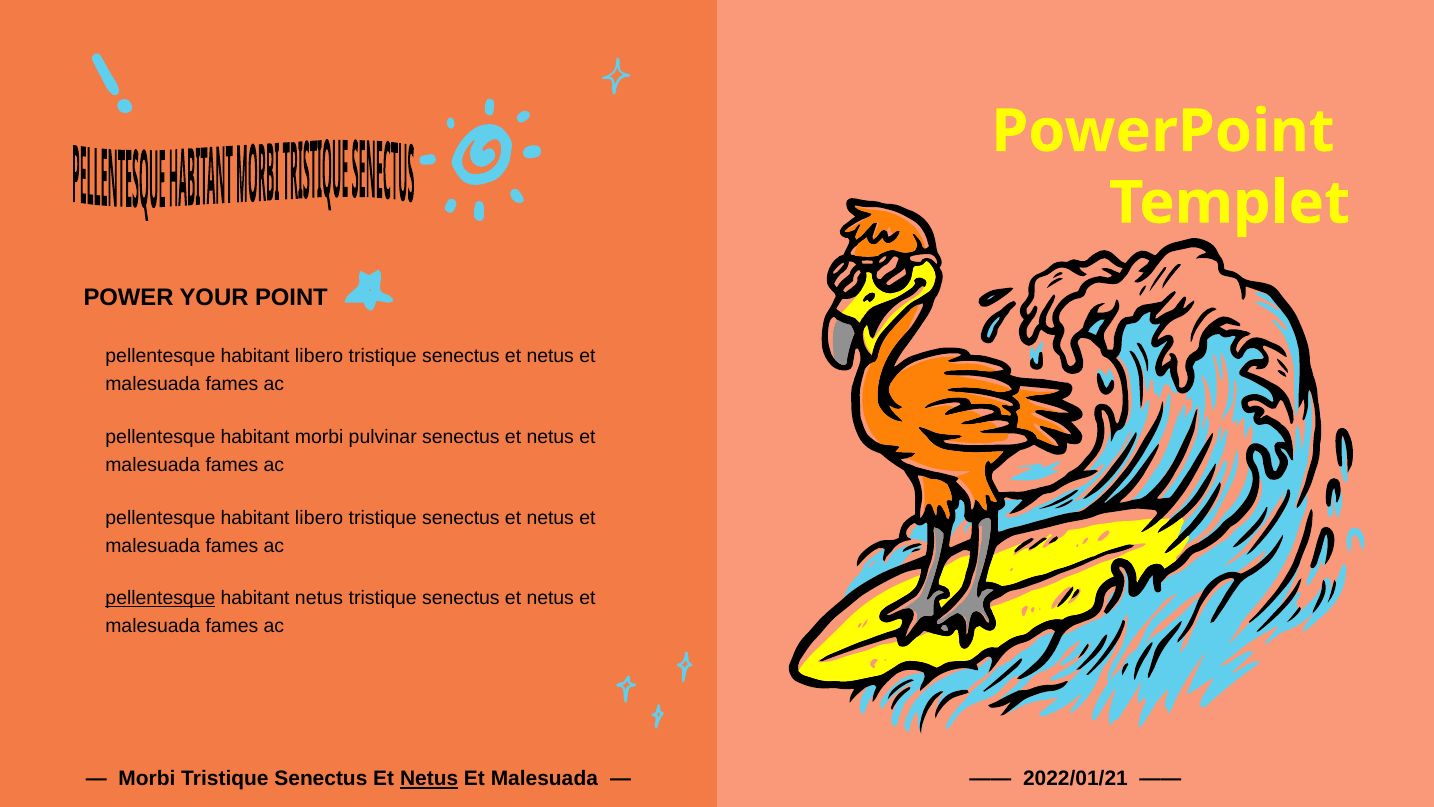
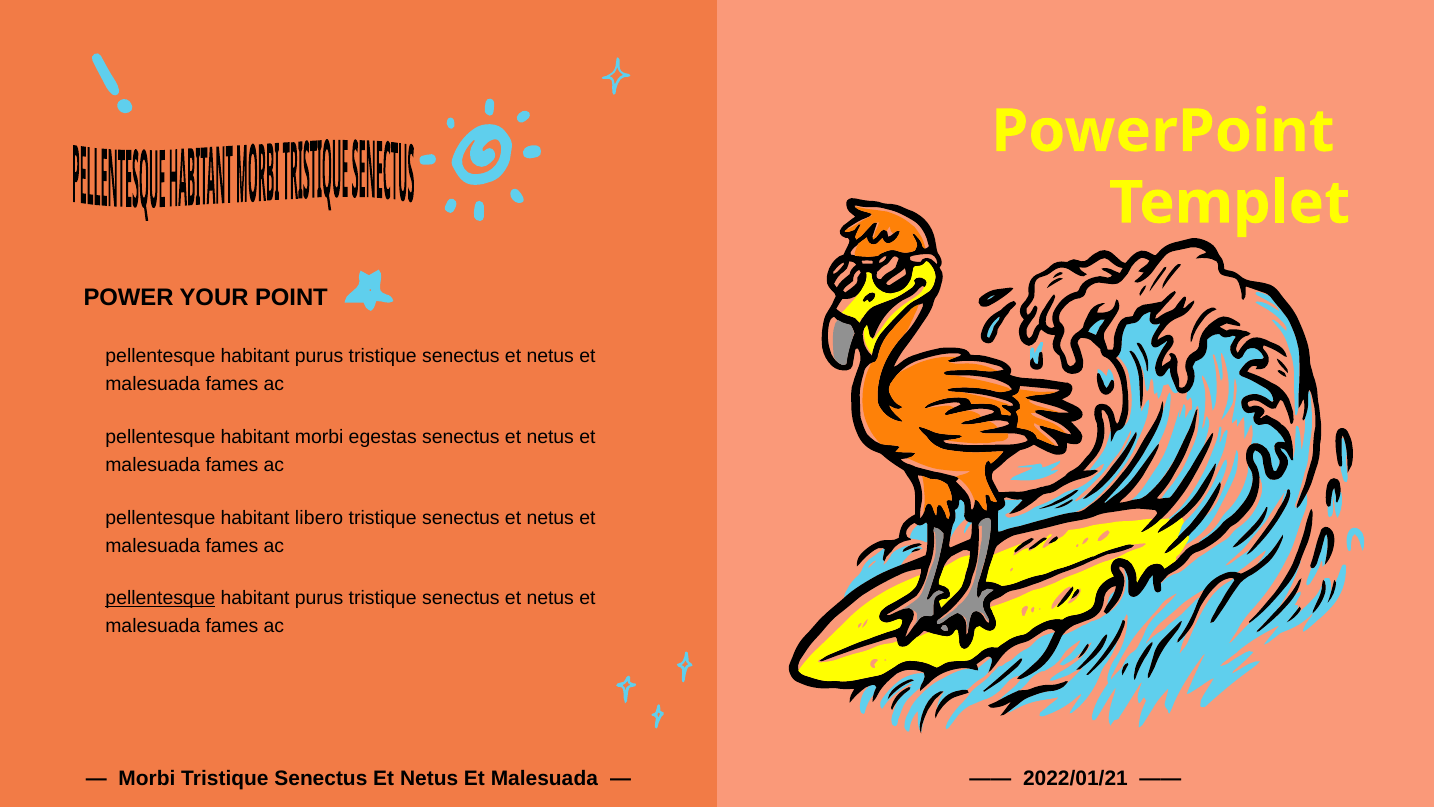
libero: libero -> purus (319, 356)
pulvinar: pulvinar -> egestas (383, 437)
netus: netus -> purus (319, 598)
Netus underline: present -> none (429, 779)
